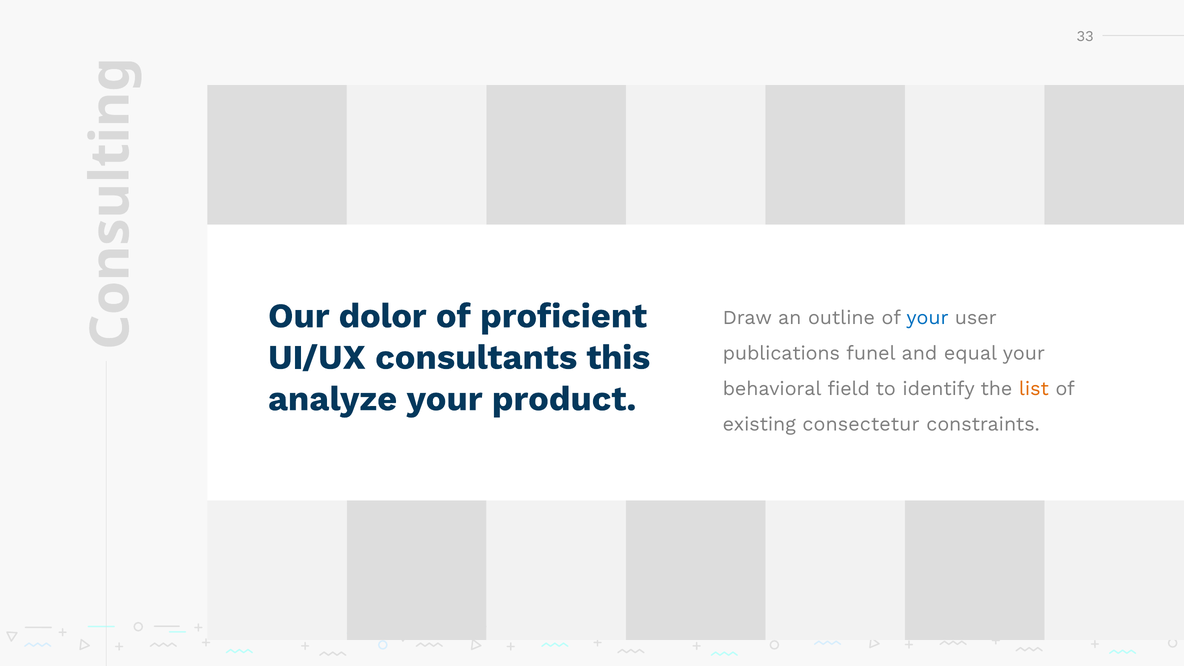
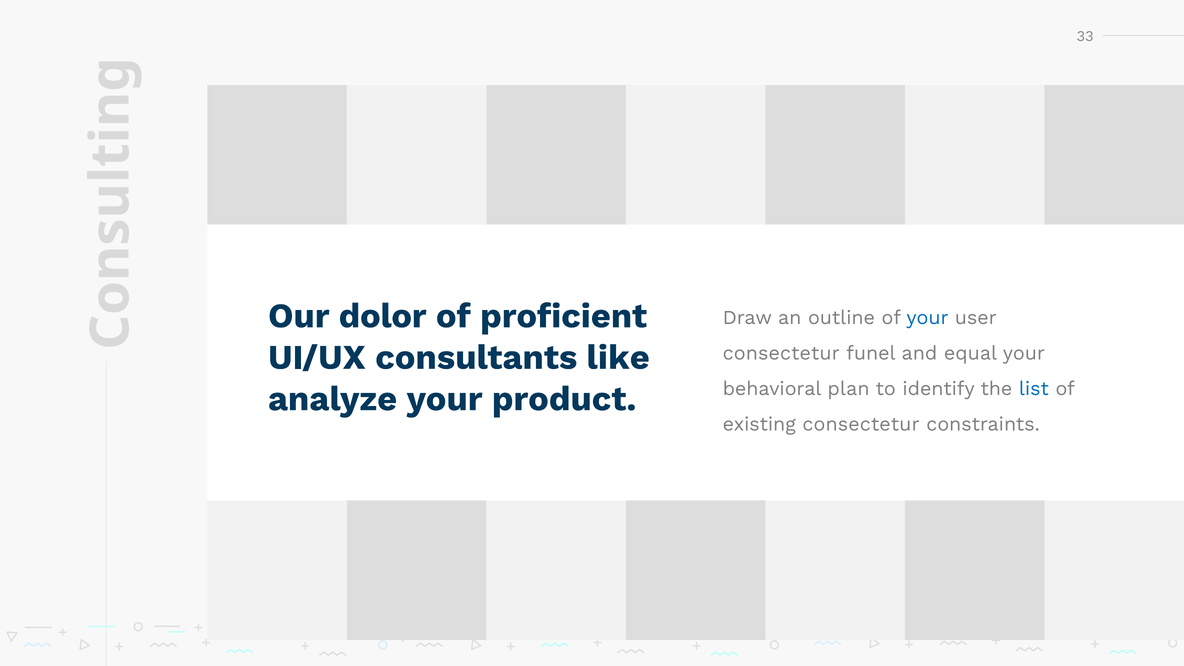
this: this -> like (618, 357)
publications: publications -> consectetur (781, 353)
field: field -> plan (849, 389)
list colour: orange -> blue (1034, 389)
